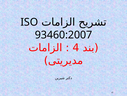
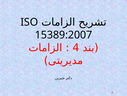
93460:2007: 93460:2007 -> 15389:2007 (64, 35)
